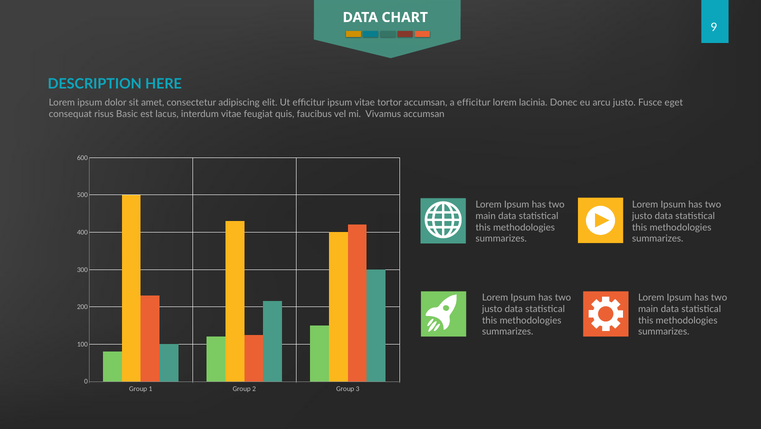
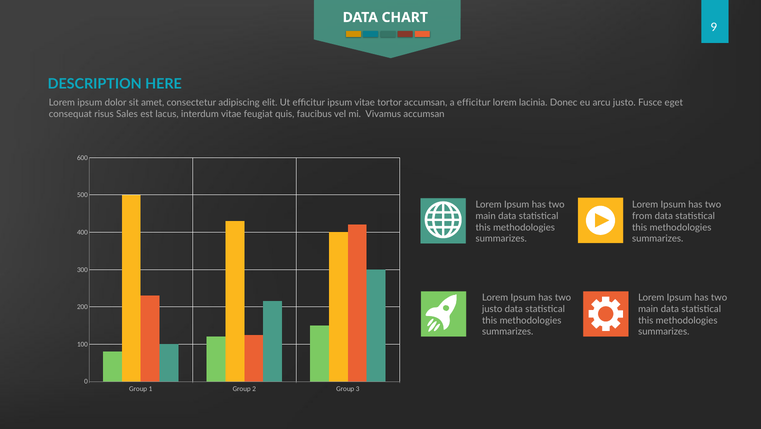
Basic: Basic -> Sales (127, 114)
justo: justo -> from (642, 216)
